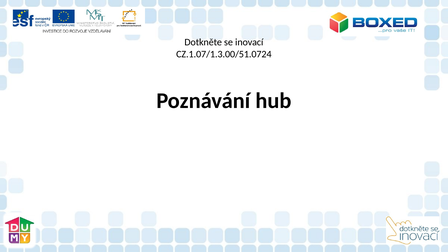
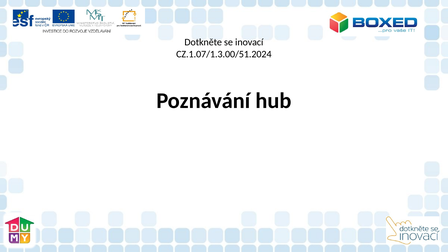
CZ.1.07/1.3.00/51.0724: CZ.1.07/1.3.00/51.0724 -> CZ.1.07/1.3.00/51.2024 (224, 54)
